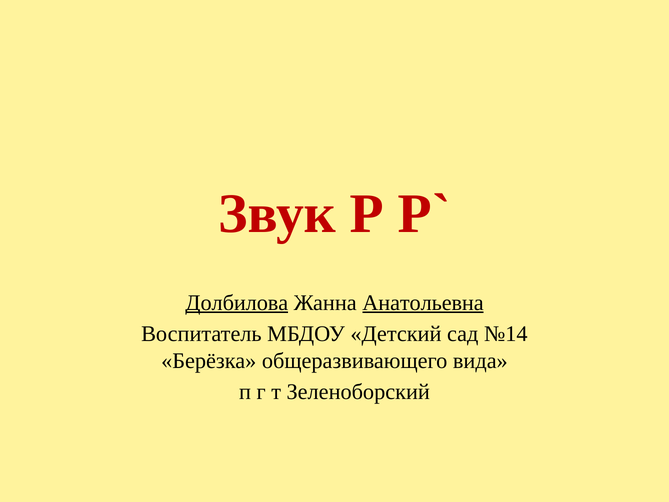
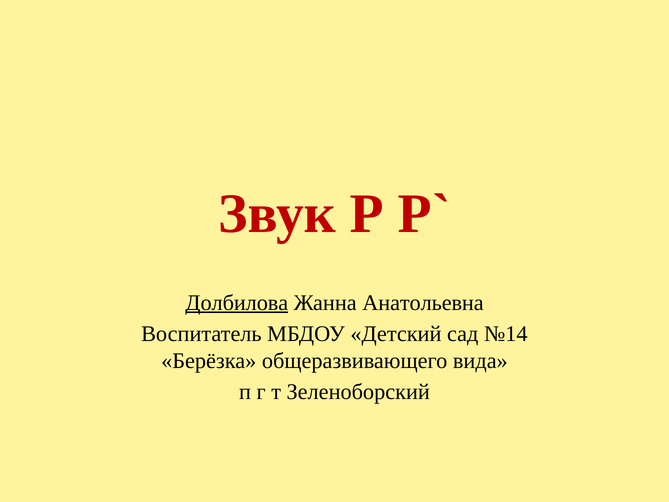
Анатольевна underline: present -> none (423, 303)
